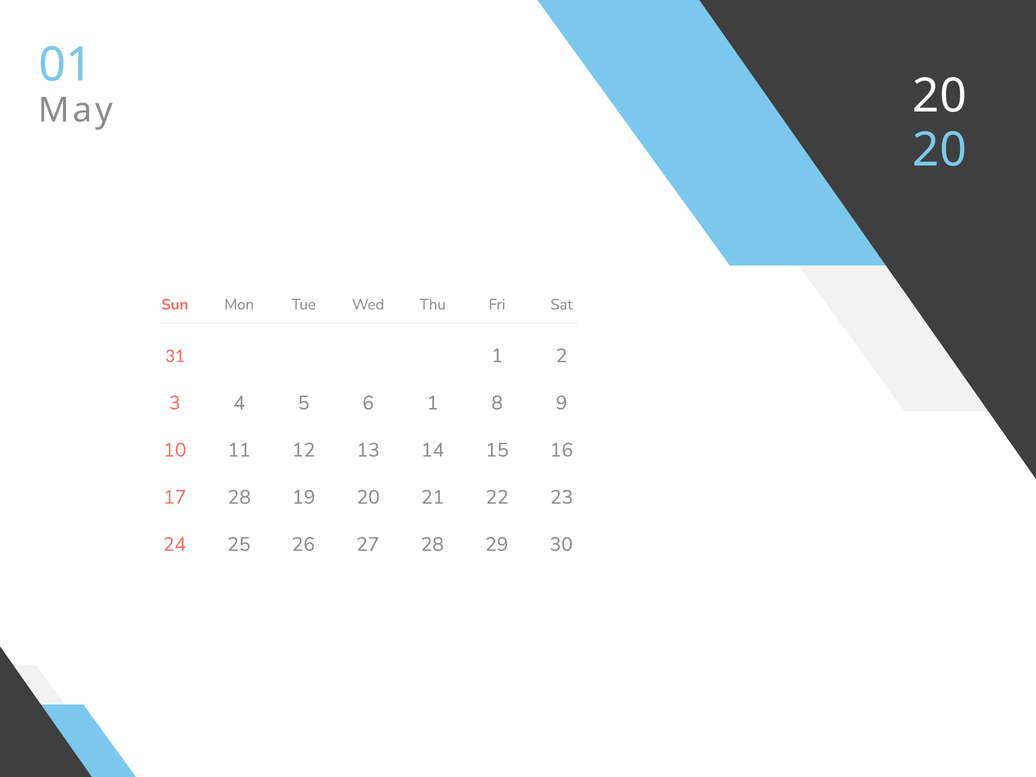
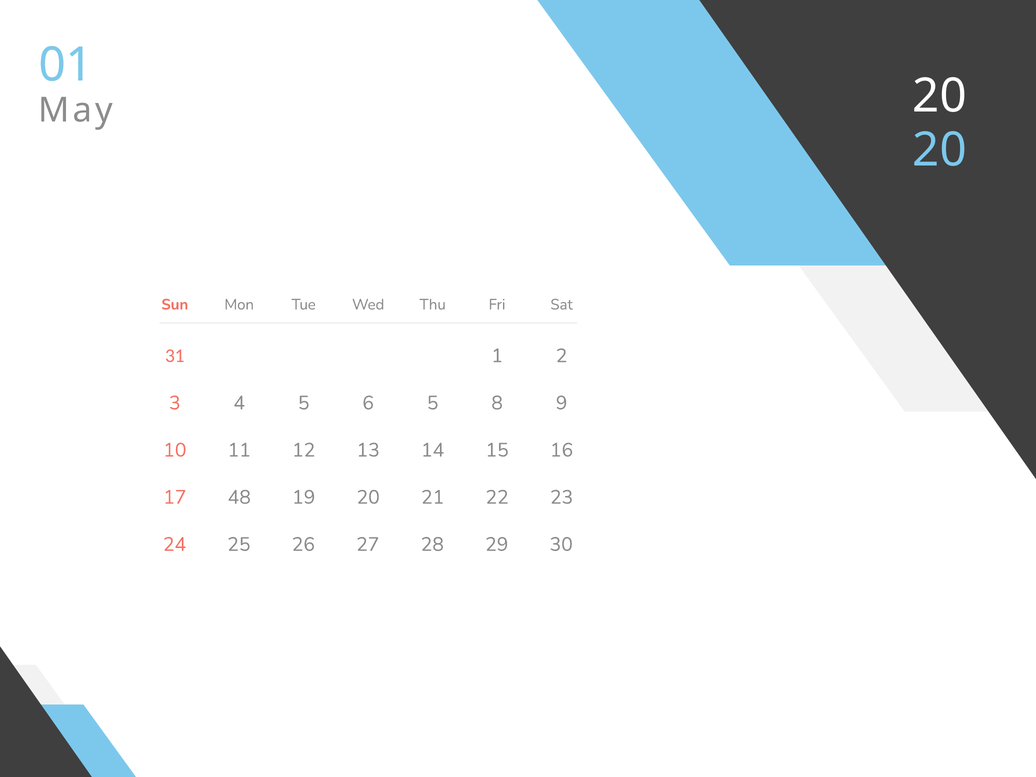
6 1: 1 -> 5 (433, 403)
17 28: 28 -> 48 (239, 497)
